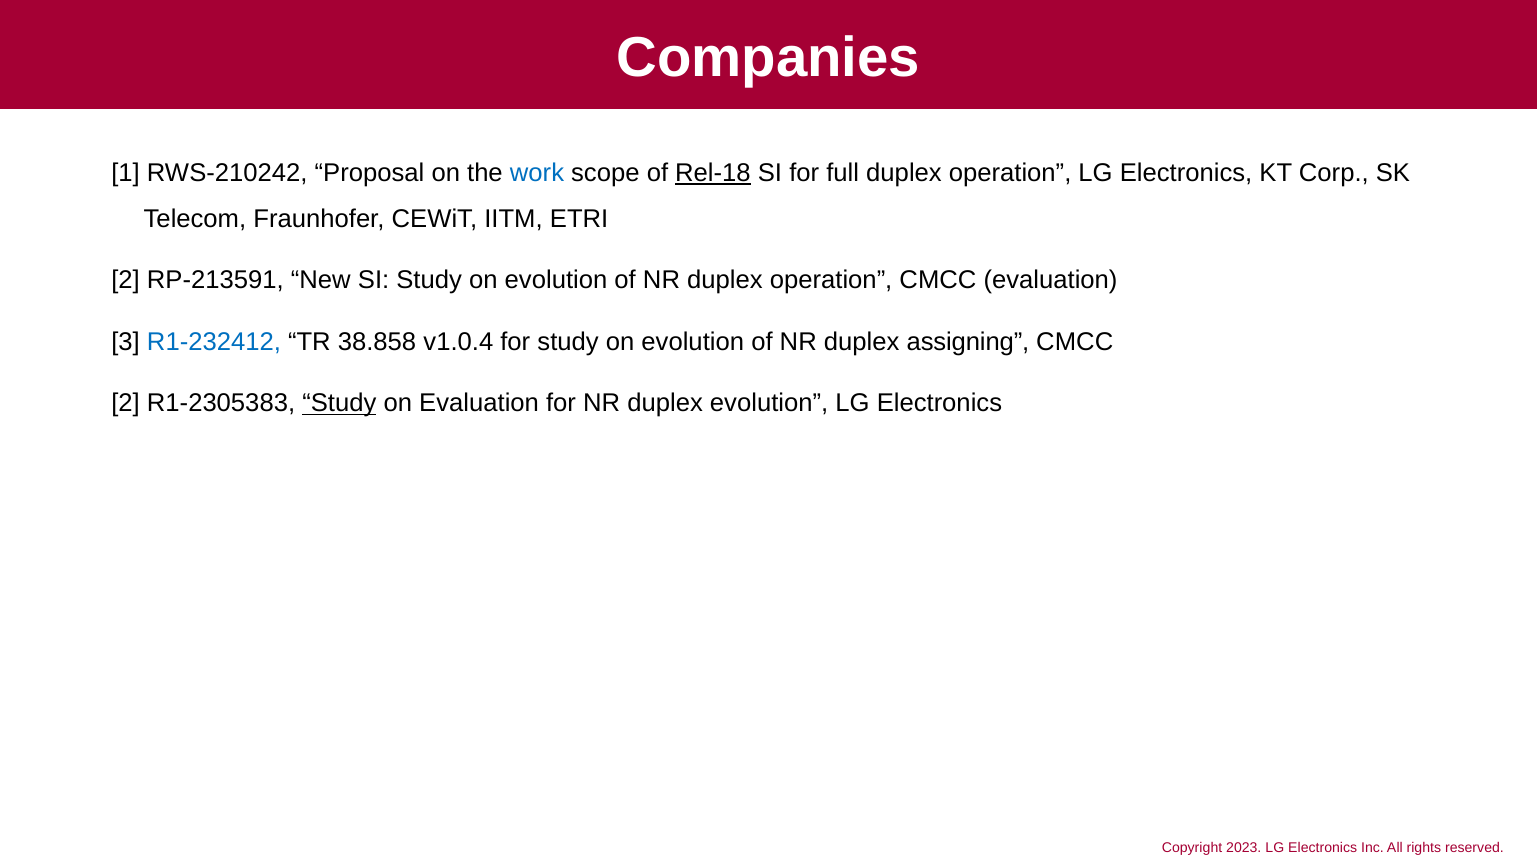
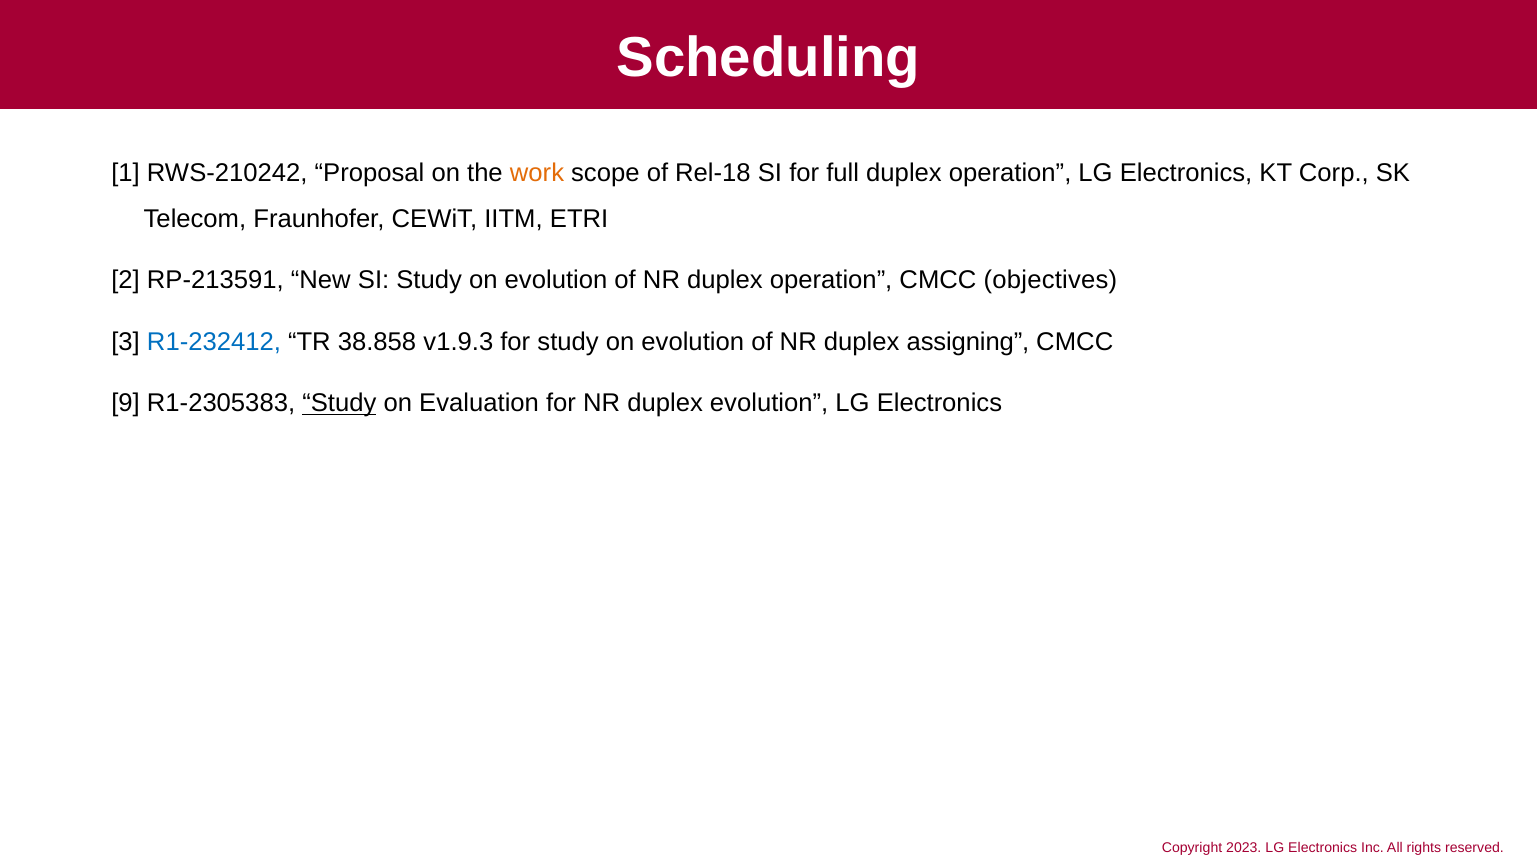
Companies: Companies -> Scheduling (768, 58)
work colour: blue -> orange (537, 173)
Rel-18 underline: present -> none (713, 173)
CMCC evaluation: evaluation -> objectives (1050, 281)
v1.0.4: v1.0.4 -> v1.9.3 (458, 342)
2: 2 -> 9 (126, 404)
